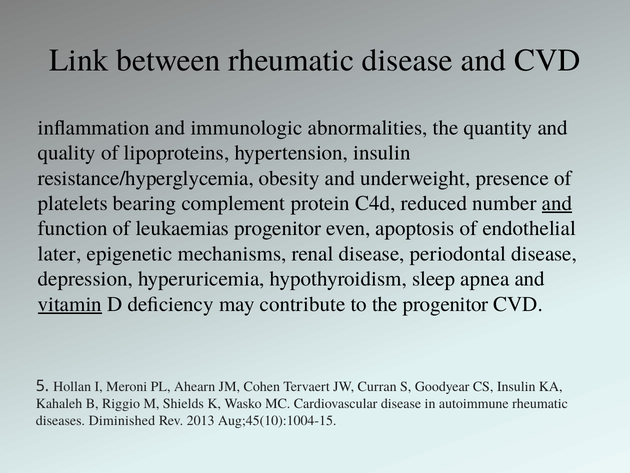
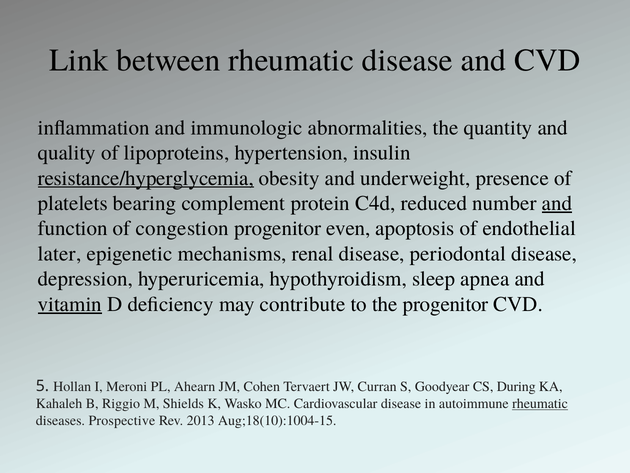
resistance/hyperglycemia underline: none -> present (146, 178)
leukaemias: leukaemias -> congestion (182, 228)
CS Insulin: Insulin -> During (516, 386)
rheumatic underline: none -> present (540, 403)
Diminished: Diminished -> Prospective (122, 420)
Aug;45(10):1004-15: Aug;45(10):1004-15 -> Aug;18(10):1004-15 (277, 420)
